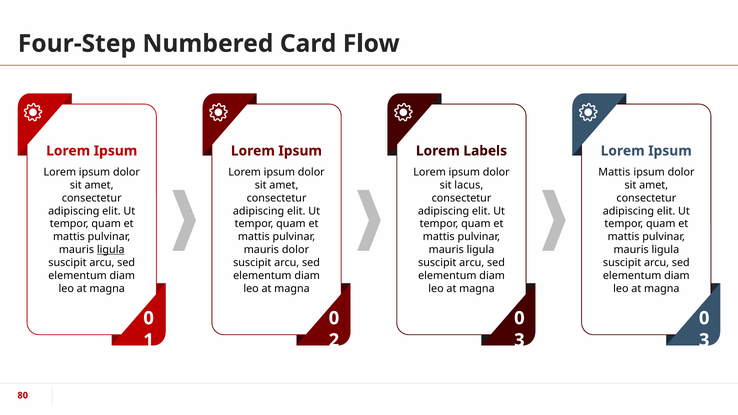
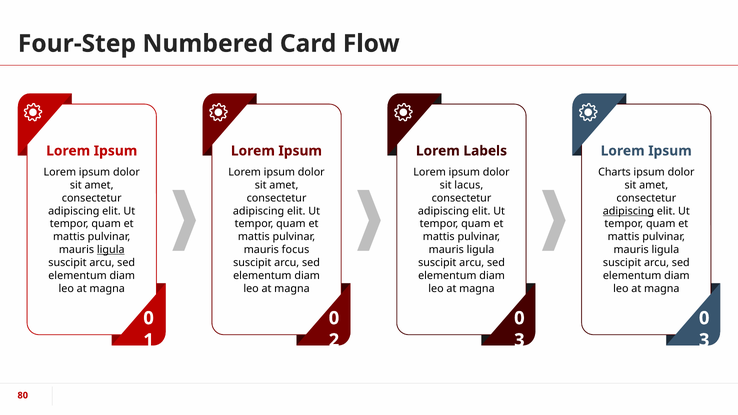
Mattis: Mattis -> Charts (614, 172)
adipiscing underline: none -> present (628, 211)
mauris dolor: dolor -> focus (296, 250)
